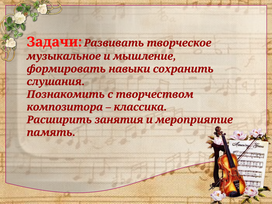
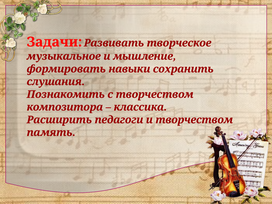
занятия: занятия -> педагоги (119, 120)
и мероприятие: мероприятие -> творчеством (194, 120)
